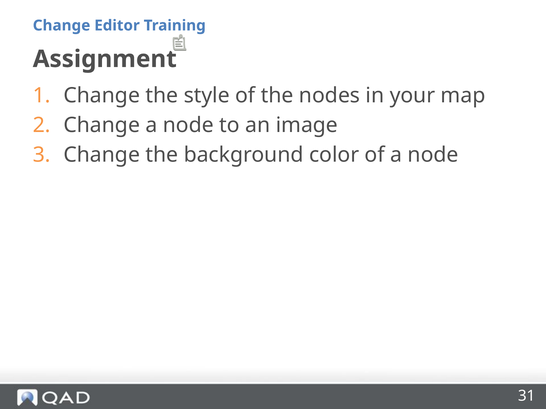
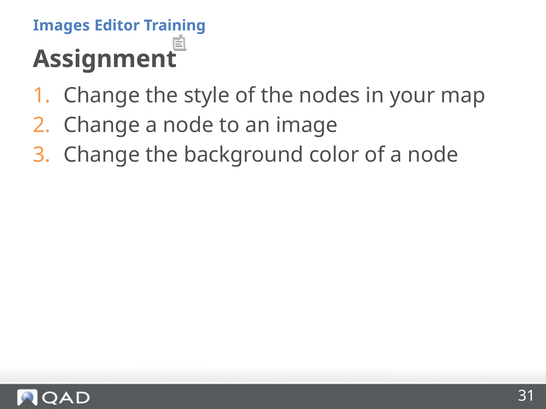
Change: Change -> Images (61, 26)
